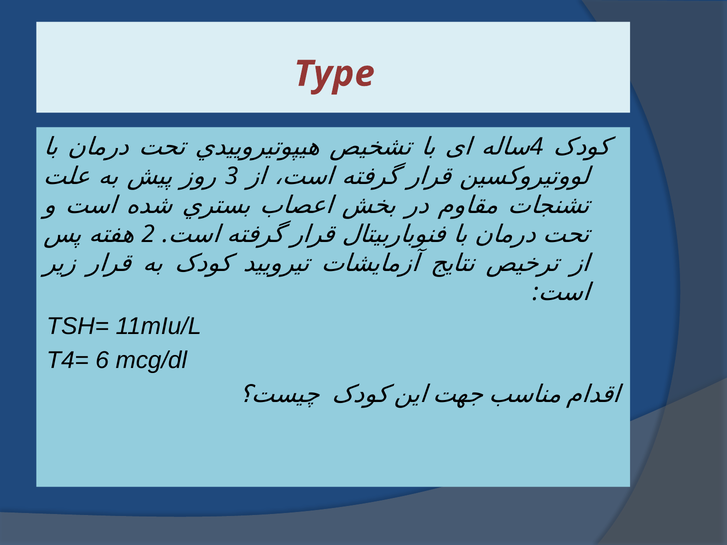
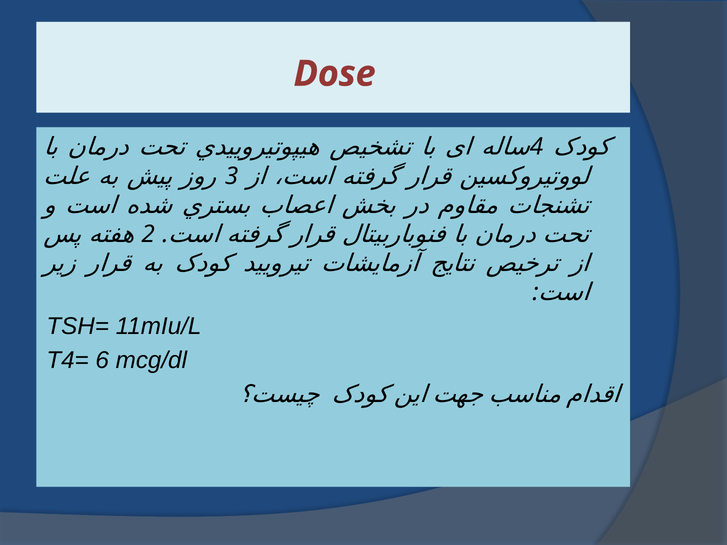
Type: Type -> Dose (335, 74)
